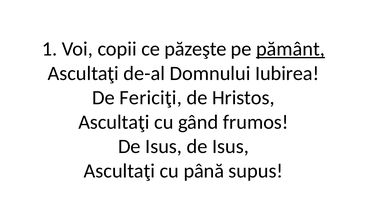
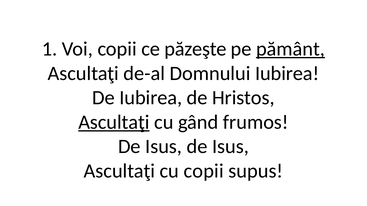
De Fericiţi: Fericiţi -> Iubirea (151, 98)
Ascultaţi underline: none -> present (114, 122)
cu până: până -> copii (204, 171)
